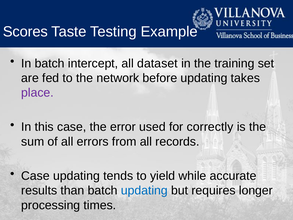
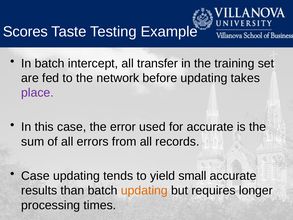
dataset: dataset -> transfer (158, 63)
for correctly: correctly -> accurate (210, 127)
while: while -> small (192, 176)
updating colour: blue -> orange (144, 190)
